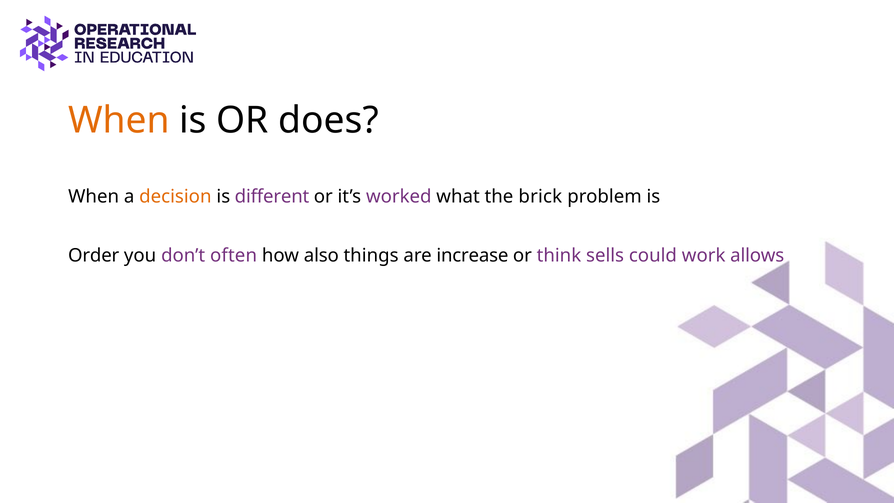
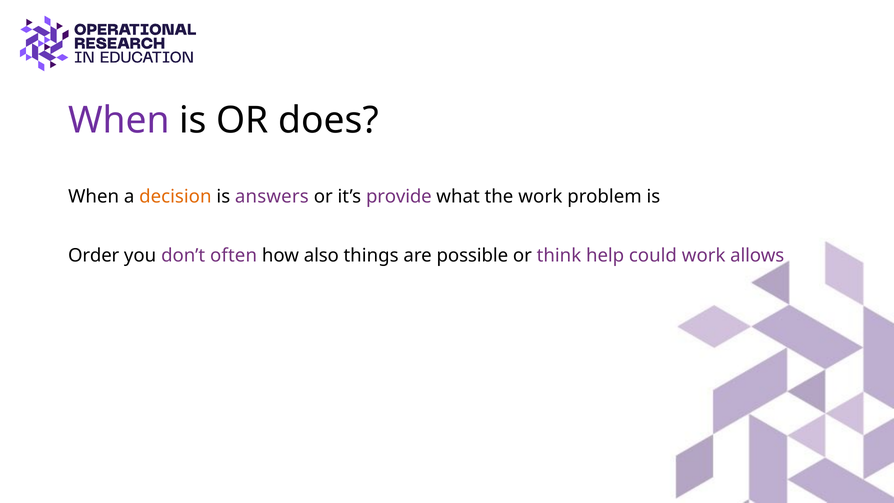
When colour: orange -> purple (119, 120)
different: different -> answers (272, 197)
worked: worked -> provide (399, 197)
the brick: brick -> work (540, 197)
increase: increase -> possible (472, 255)
sells: sells -> help (605, 255)
